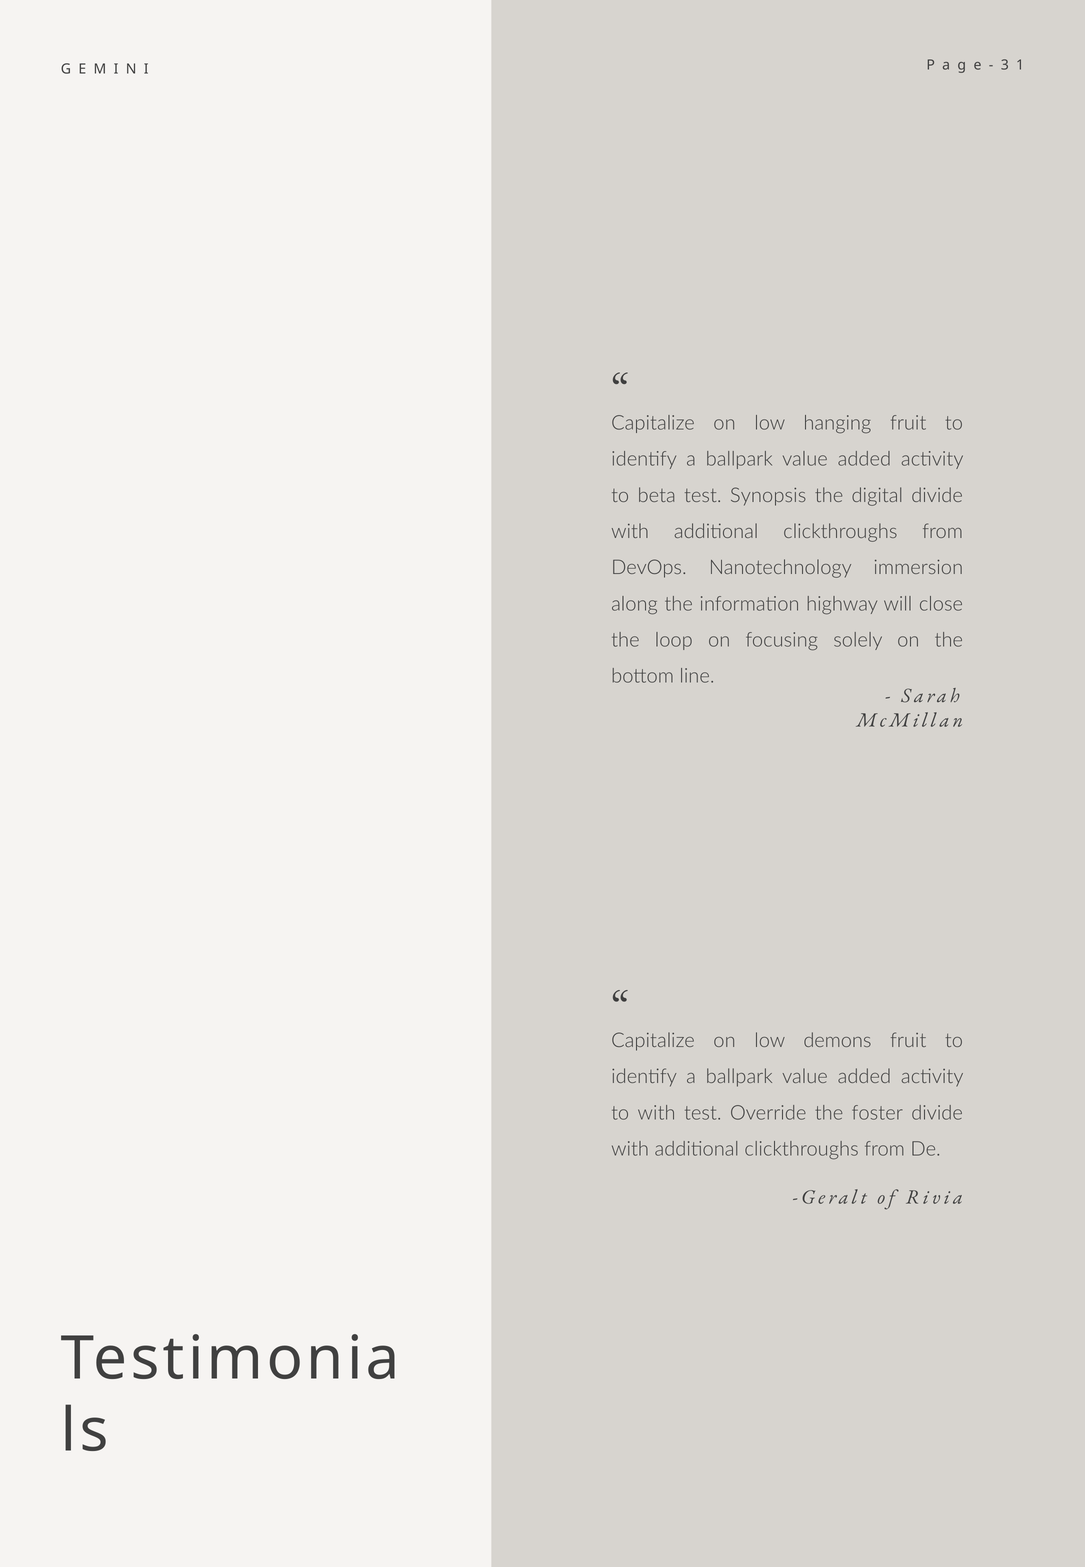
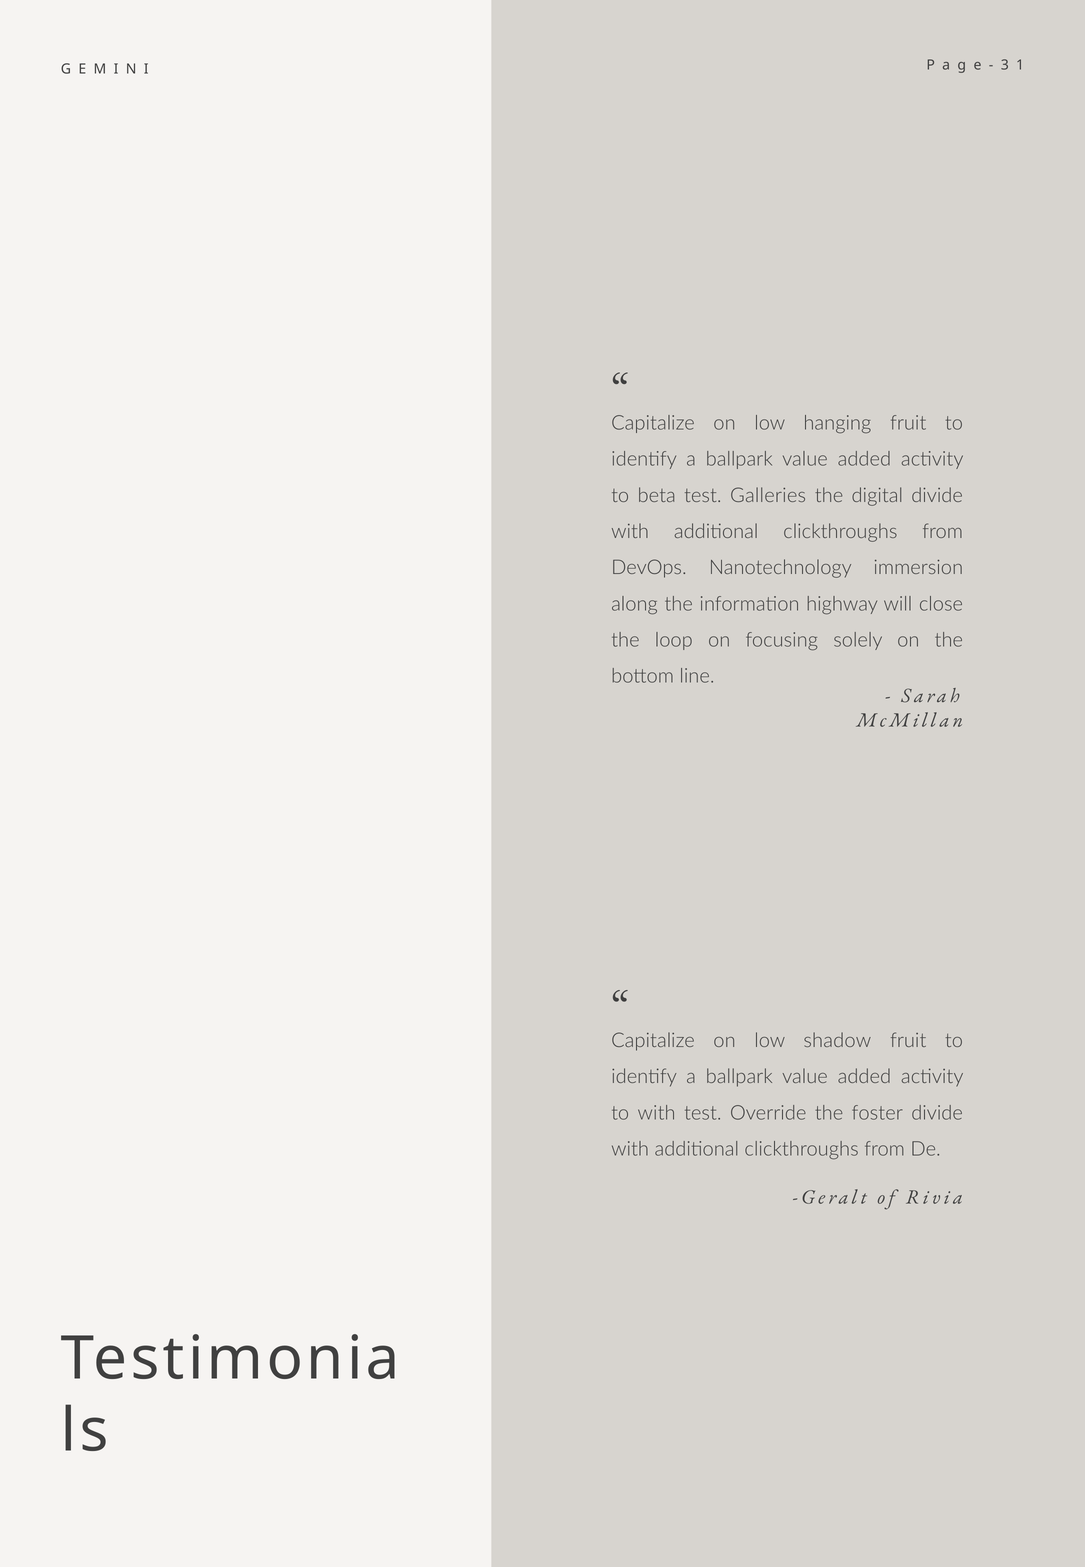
Synopsis: Synopsis -> Galleries (768, 496)
demons: demons -> shadow (837, 1041)
